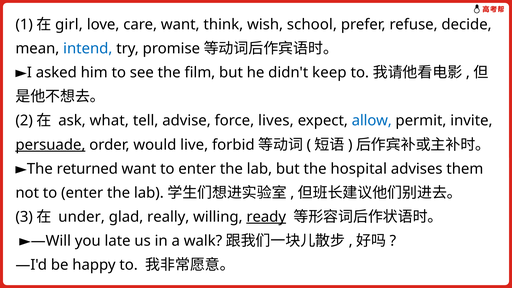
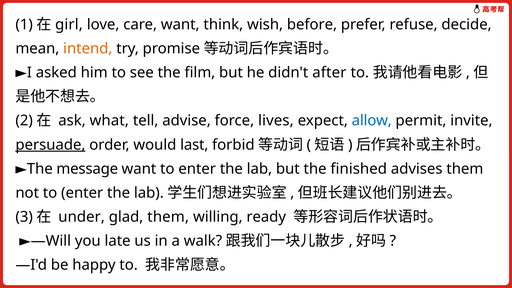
school: school -> before (312, 25)
intend colour: blue -> orange (88, 49)
keep: keep -> after (329, 73)
live: live -> last (194, 145)
returned: returned -> message (87, 169)
hospital: hospital -> finished (359, 169)
glad really: really -> them (168, 217)
ready underline: present -> none (266, 217)
